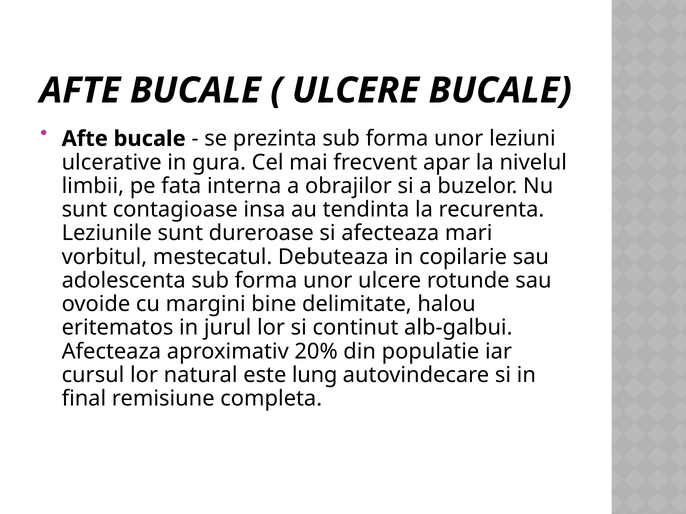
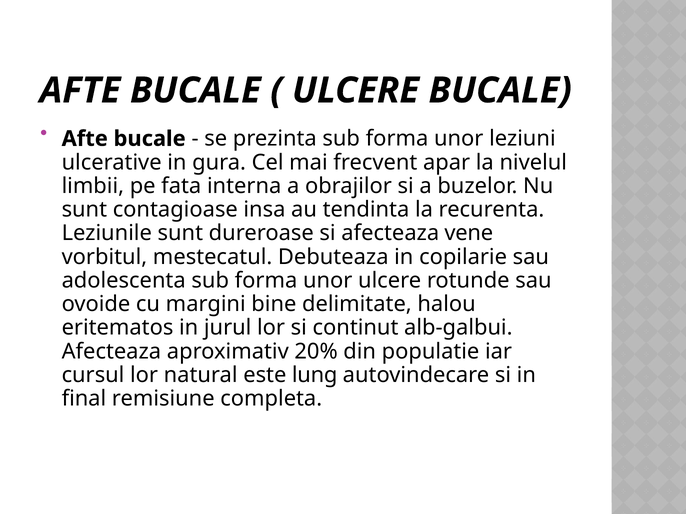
mari: mari -> vene (469, 233)
